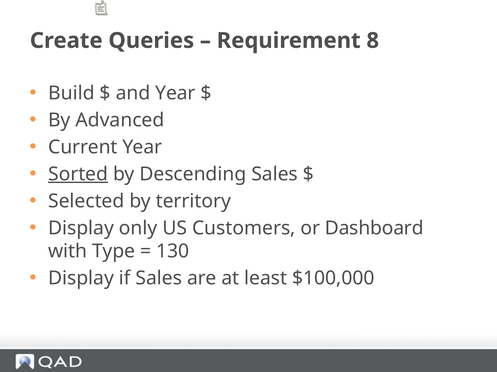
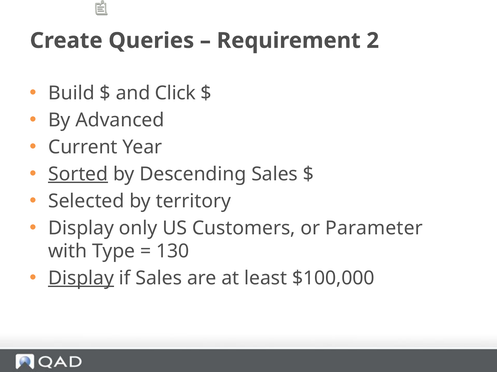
8: 8 -> 2 (373, 41)
and Year: Year -> Click (175, 93)
Dashboard: Dashboard -> Parameter (374, 228)
Display underline: none -> present (81, 279)
